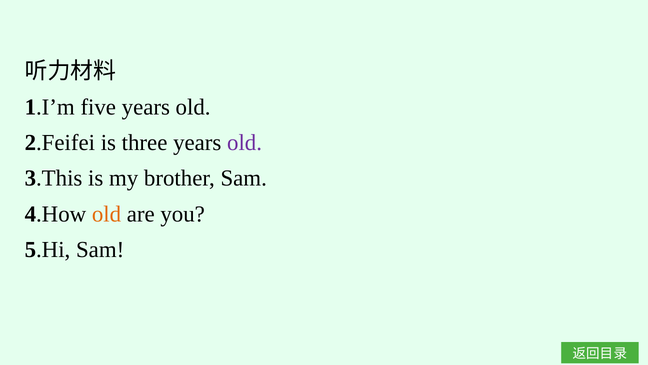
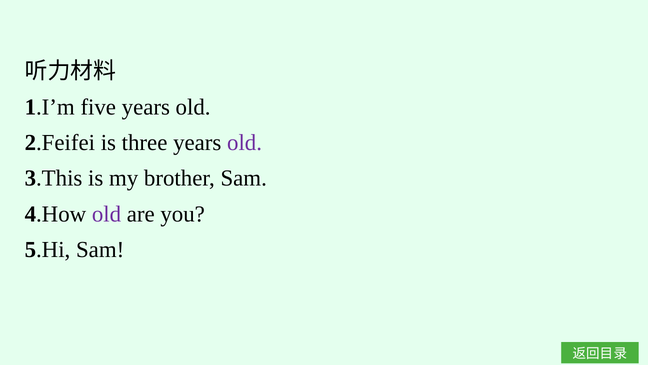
old colour: orange -> purple (107, 214)
